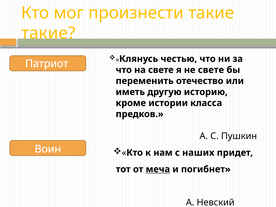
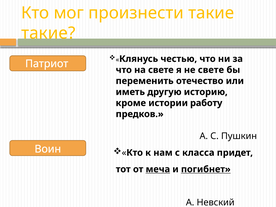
класса: класса -> работу (206, 103)
наших: наших -> класса (198, 153)
погибнет underline: none -> present (206, 169)
